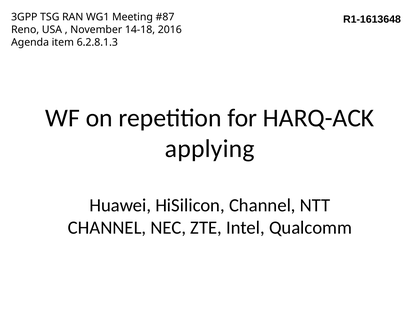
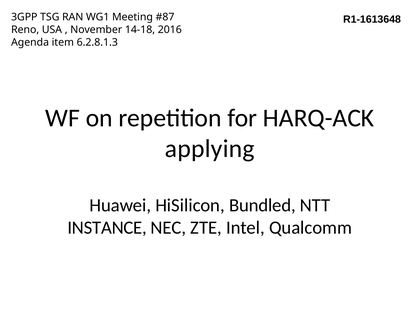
HiSilicon Channel: Channel -> Bundled (262, 205)
CHANNEL: CHANNEL -> INSTANCE (107, 228)
